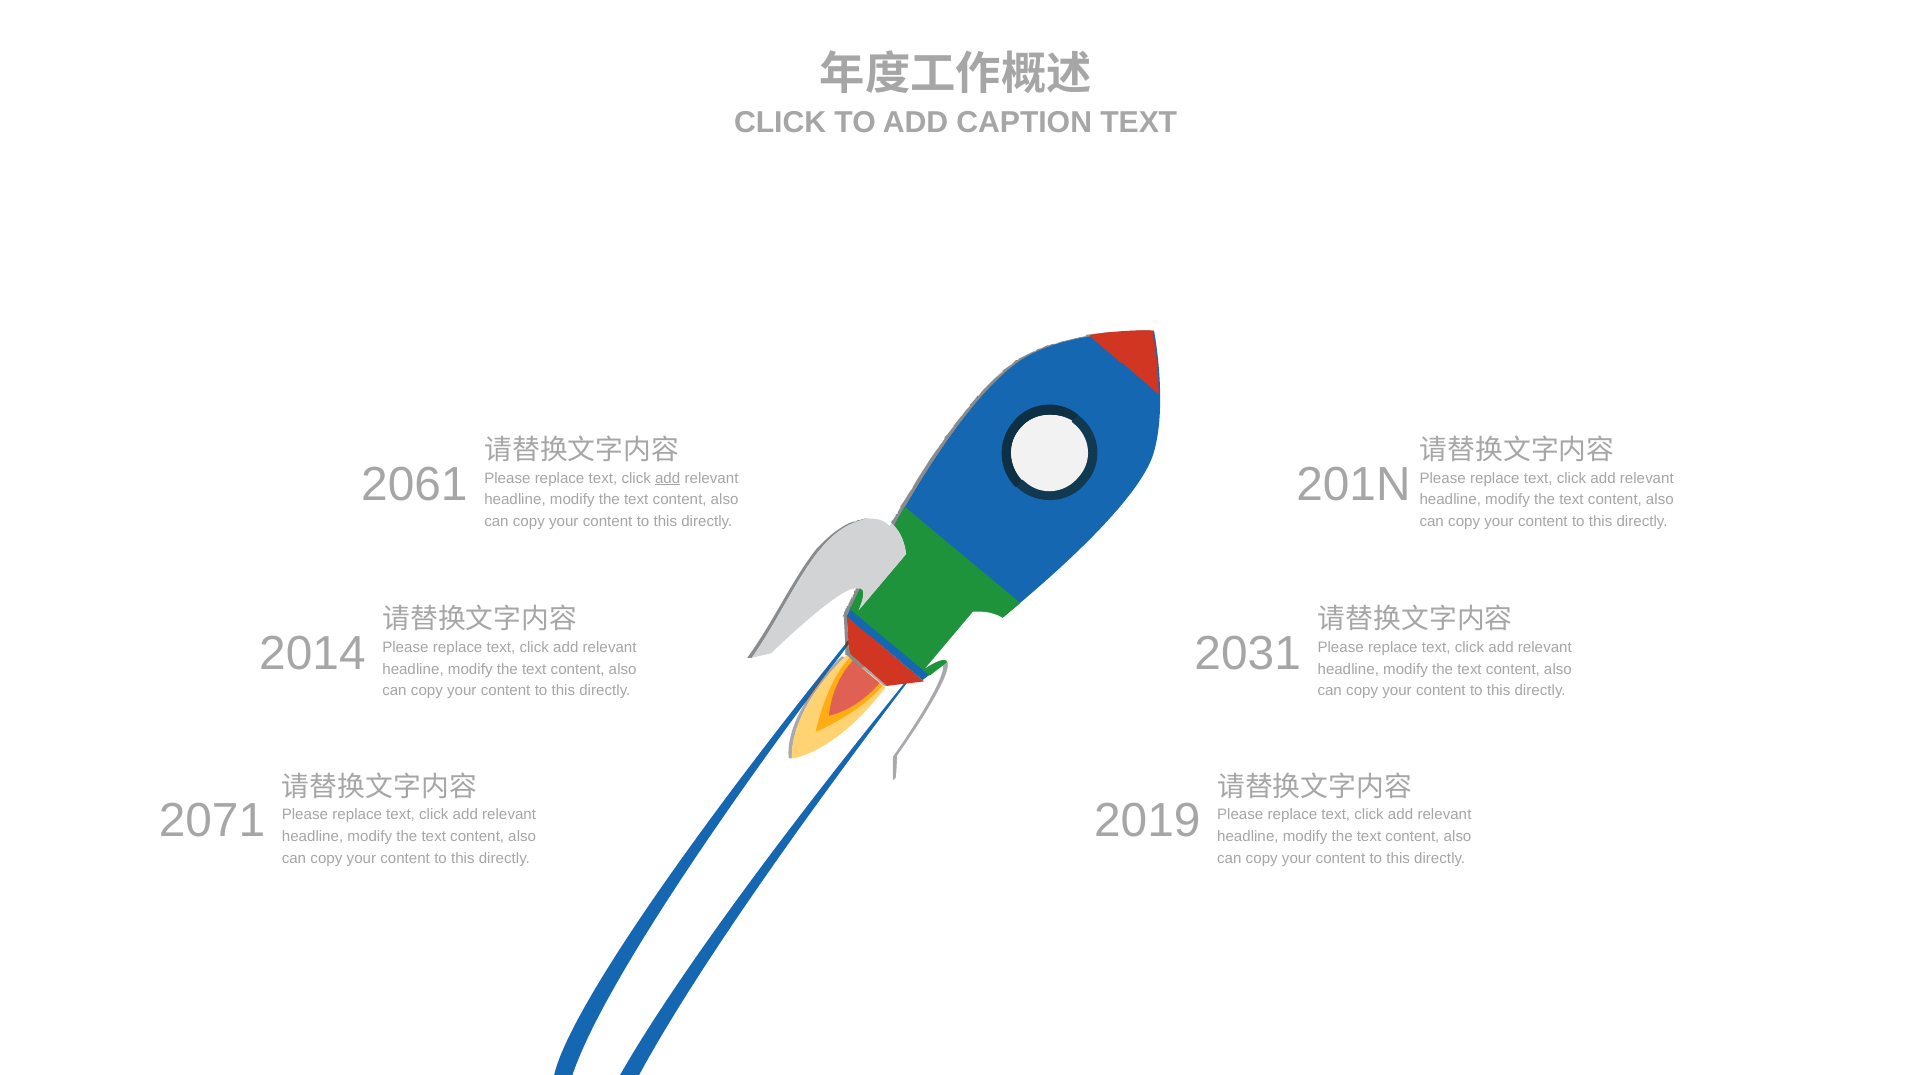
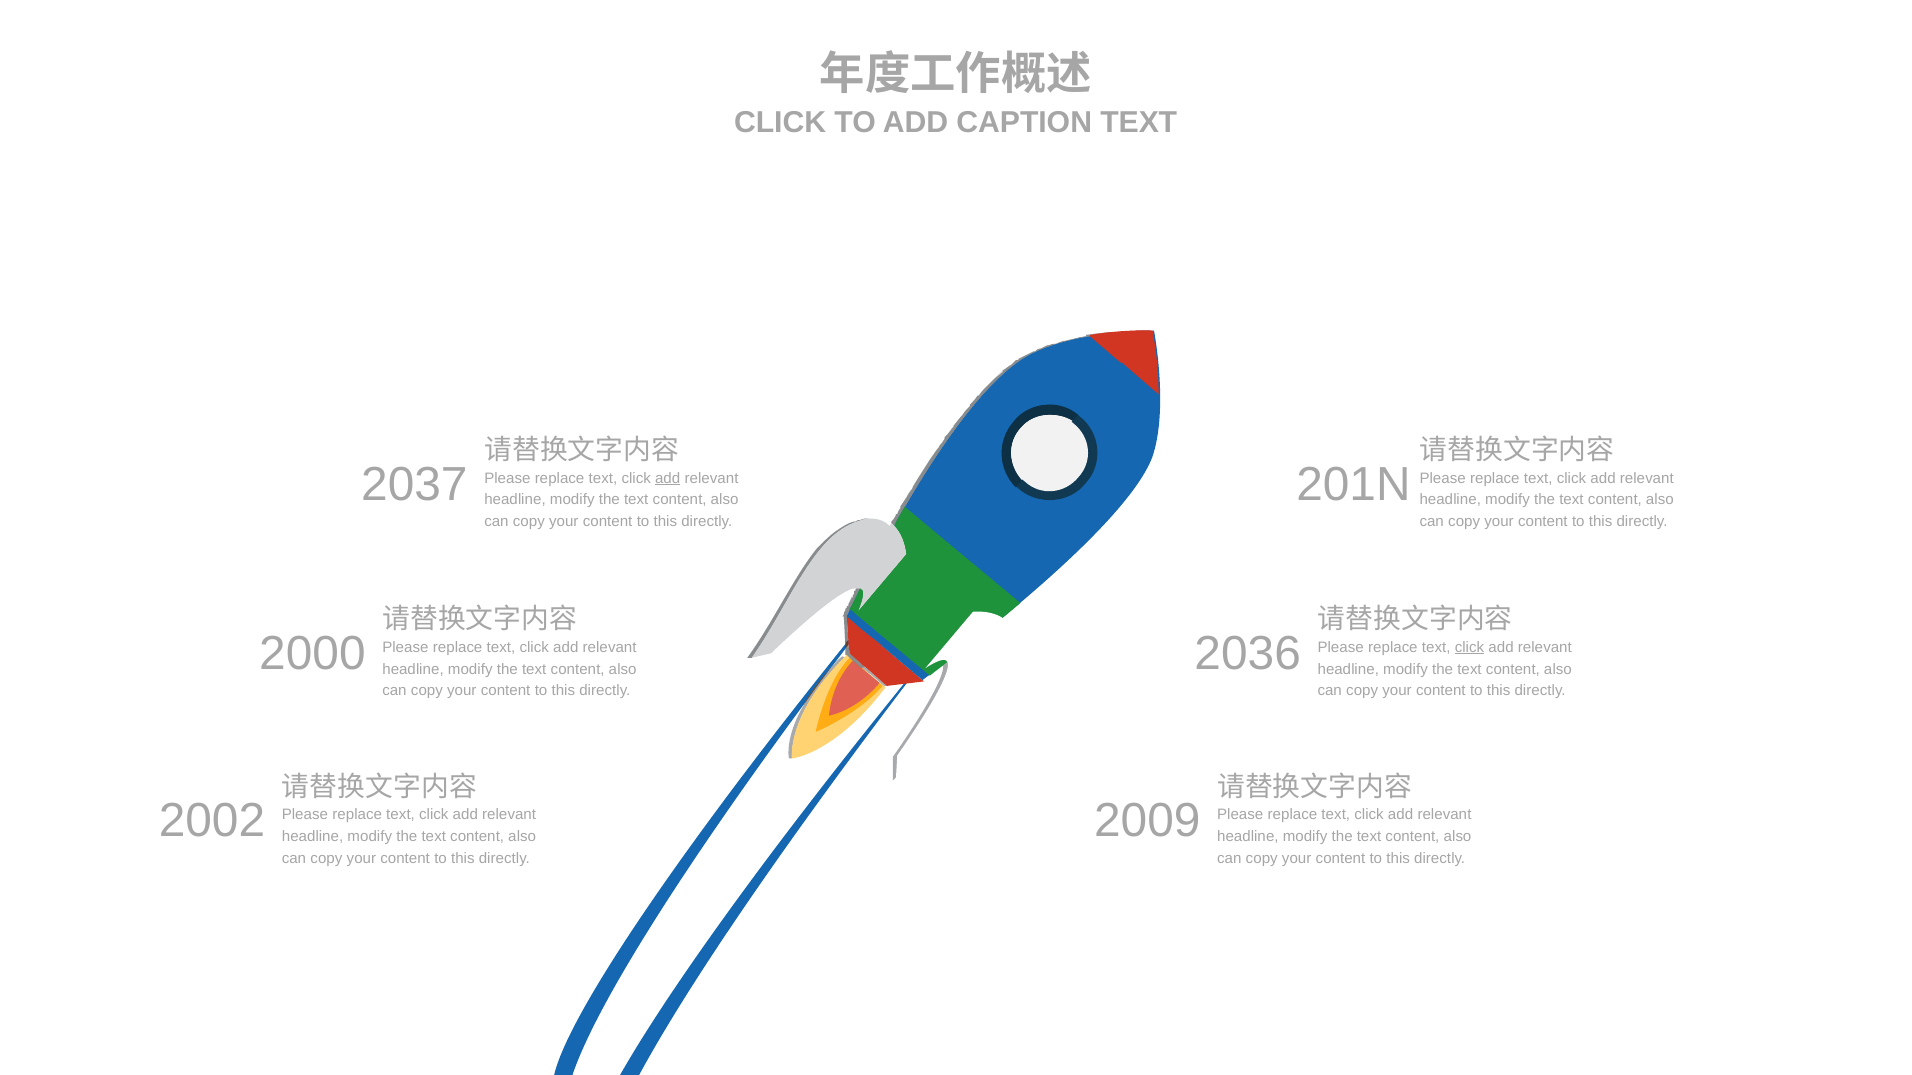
2061: 2061 -> 2037 (414, 485)
2014: 2014 -> 2000 (312, 654)
2031: 2031 -> 2036 (1248, 654)
click underline: none -> present (1470, 648)
2071: 2071 -> 2002 (212, 821)
2019: 2019 -> 2009 (1147, 821)
